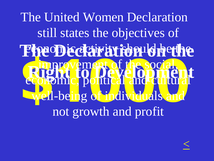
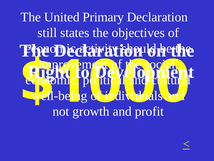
Women: Women -> Primary (103, 17)
